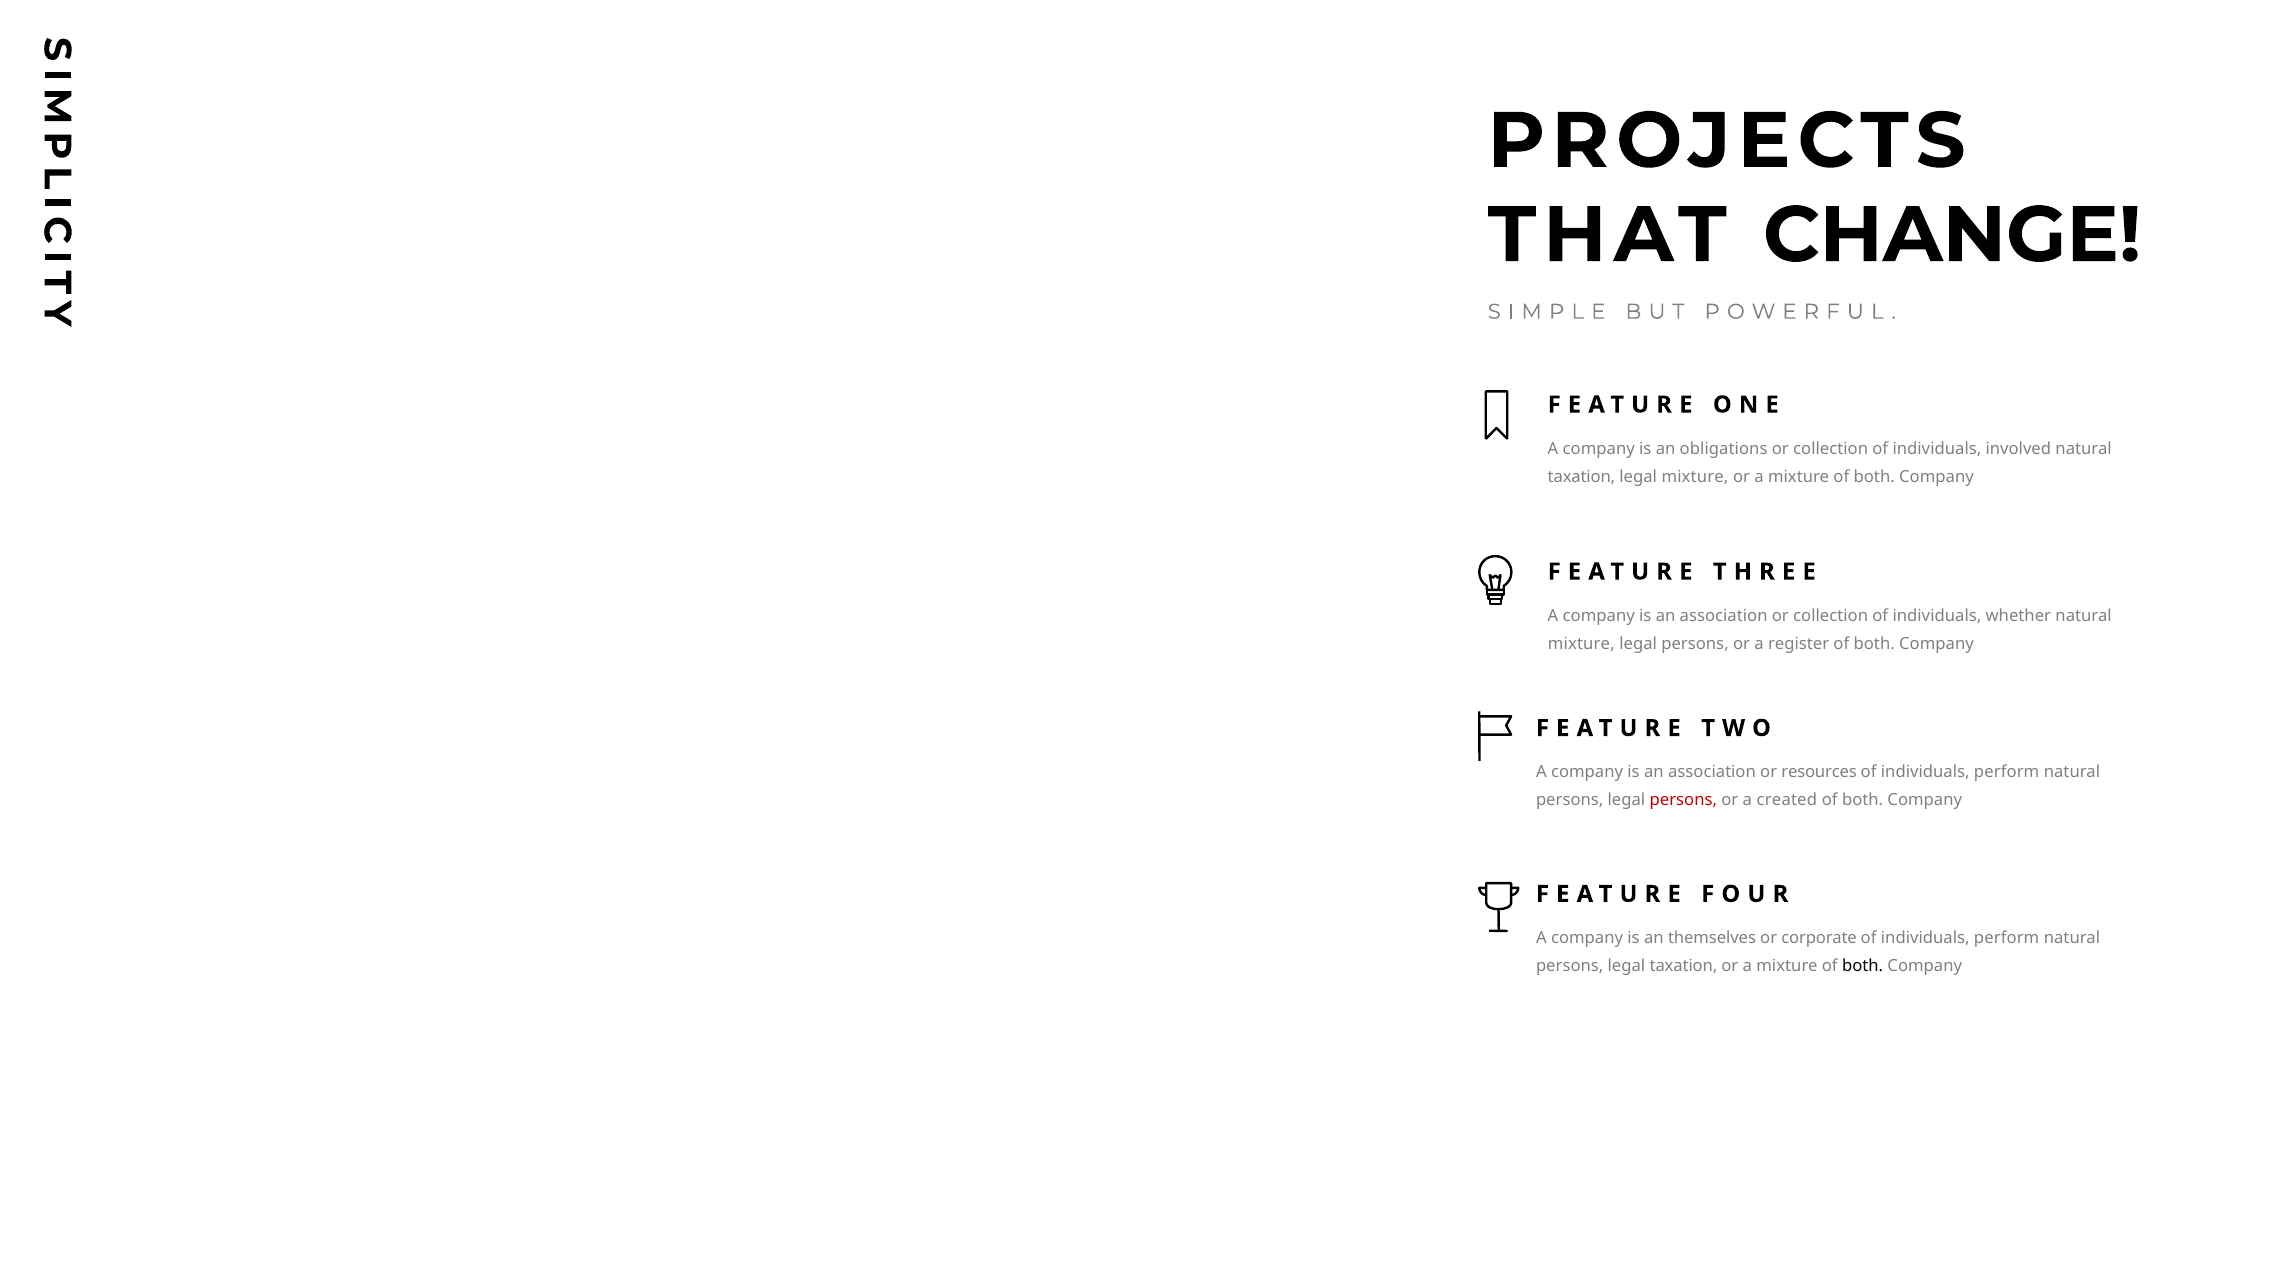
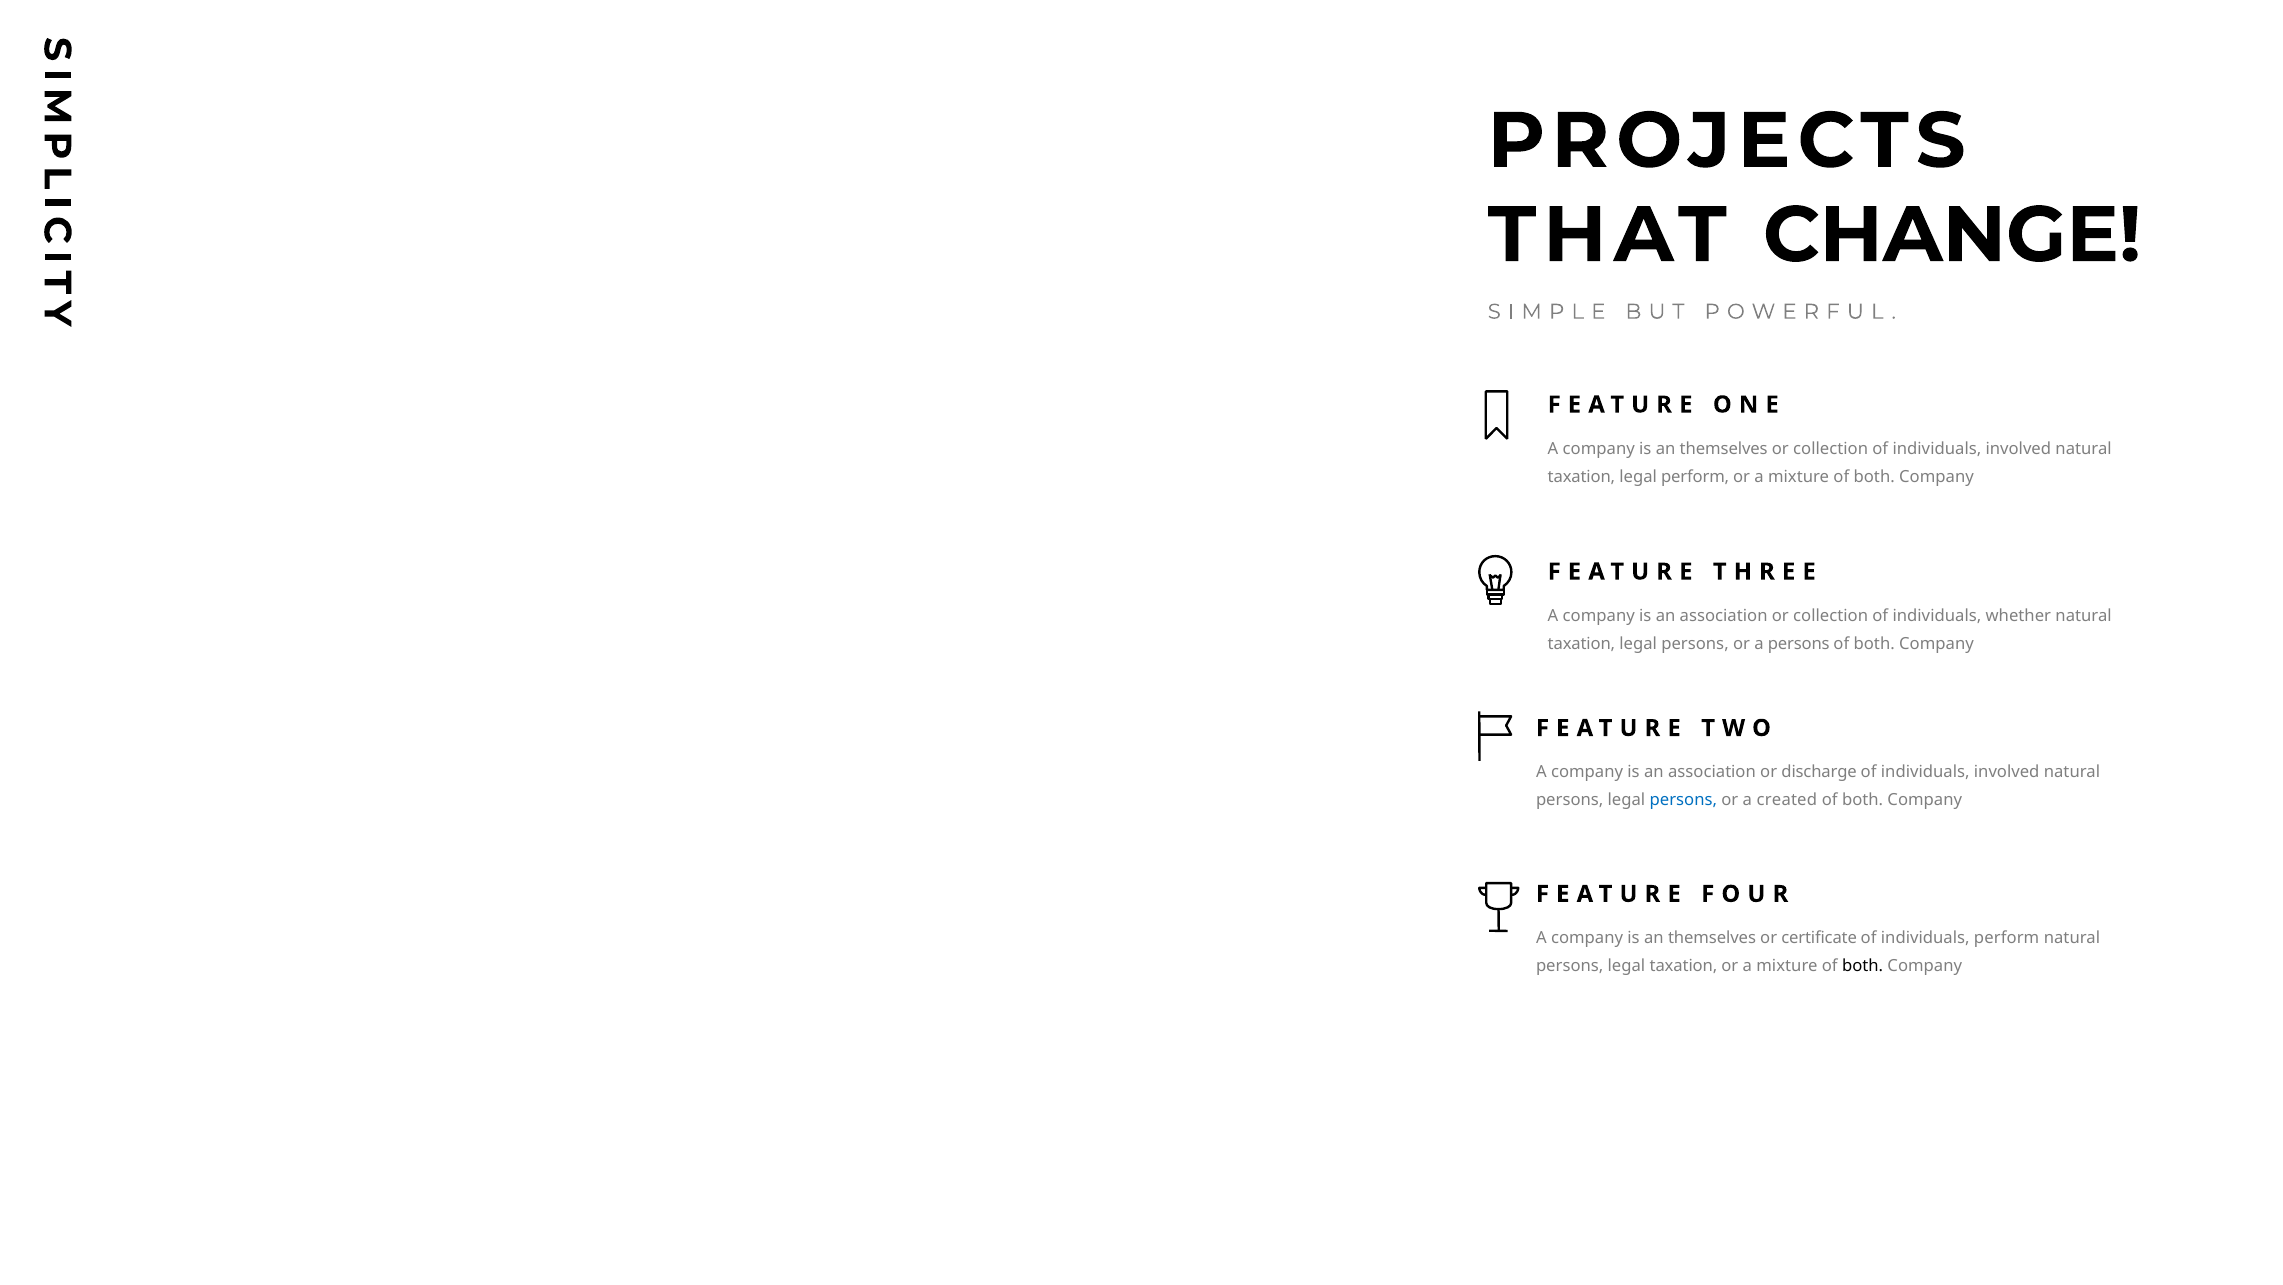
obligations: obligations -> themselves (1724, 449)
legal mixture: mixture -> perform (1695, 476)
mixture: mixture -> taxation (1581, 643)
a register: register -> persons (1799, 643)
resources: resources -> discharge (1819, 772)
perform: perform -> involved (2007, 772)
persons colour: red -> blue (1683, 800)
corporate: corporate -> certificate (1819, 938)
